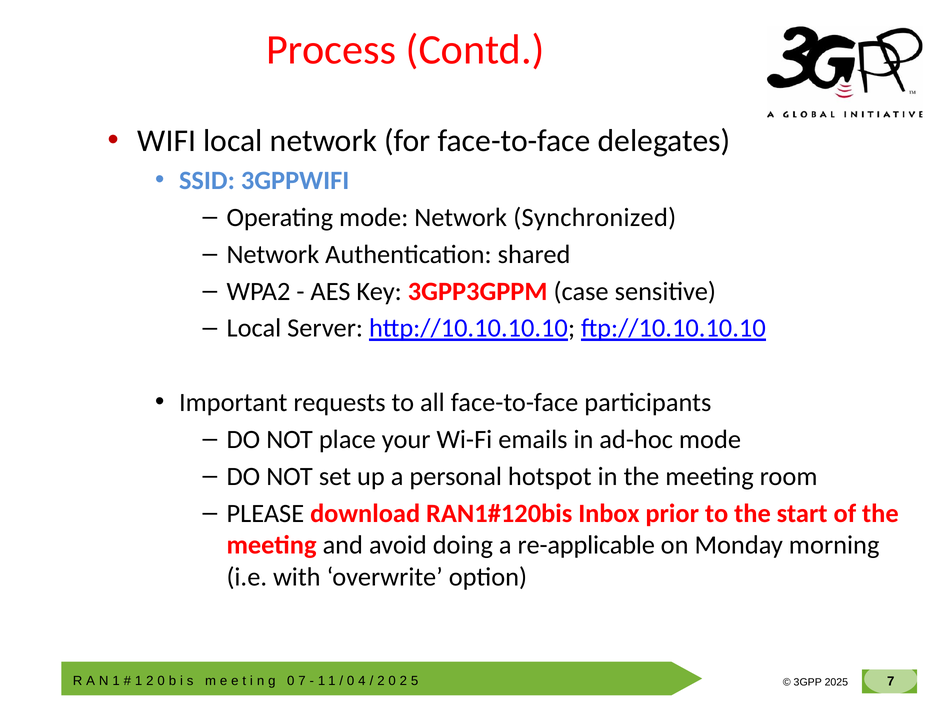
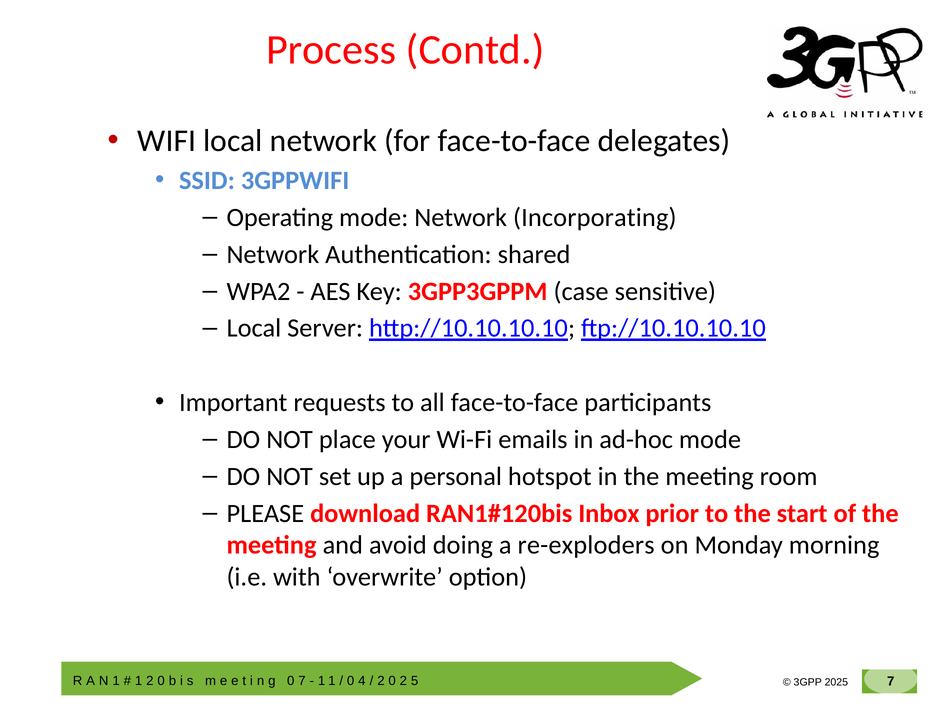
Synchronized: Synchronized -> Incorporating (595, 218)
re-applicable: re-applicable -> re-exploders (586, 546)
